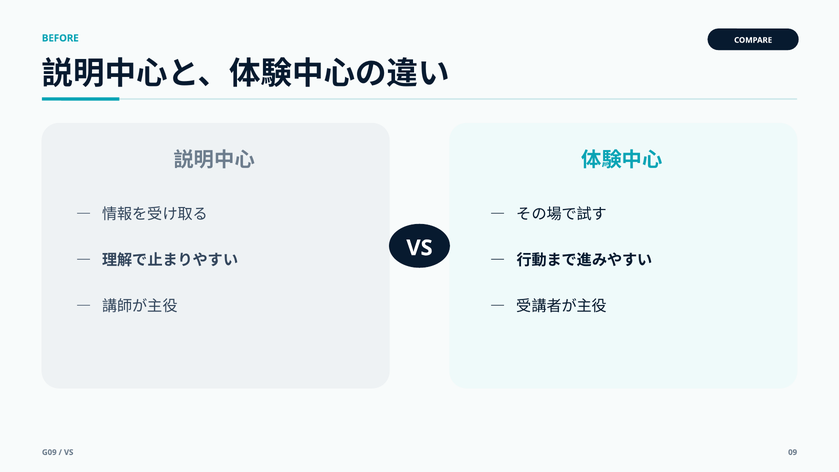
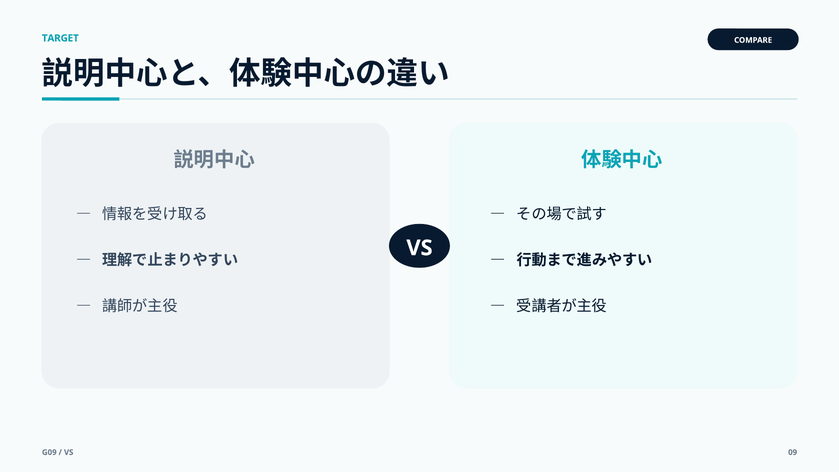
BEFORE: BEFORE -> TARGET (60, 38)
